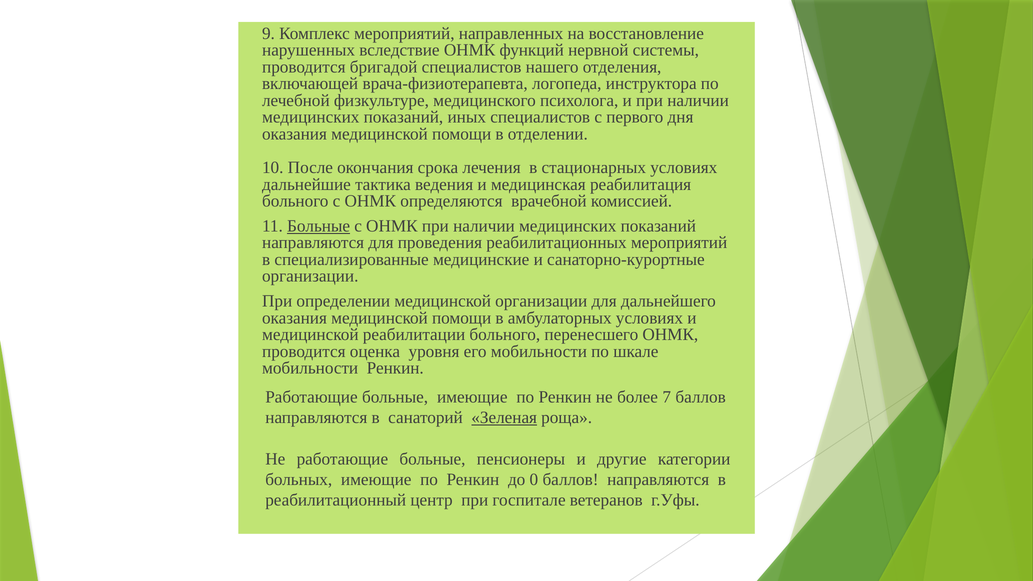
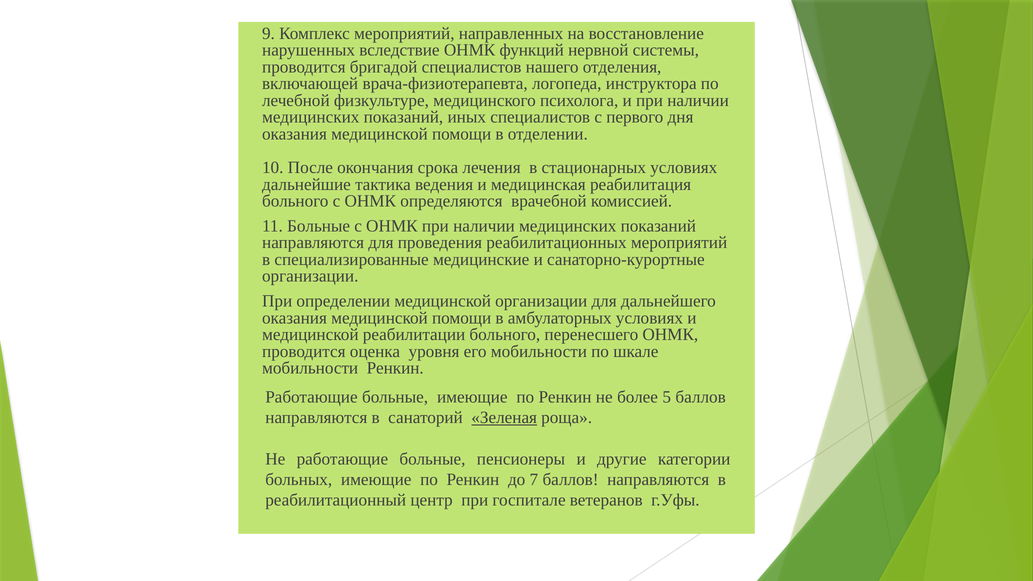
Больные underline: present -> none (319, 226)
7: 7 -> 5 (667, 397)
0: 0 -> 7 (534, 480)
